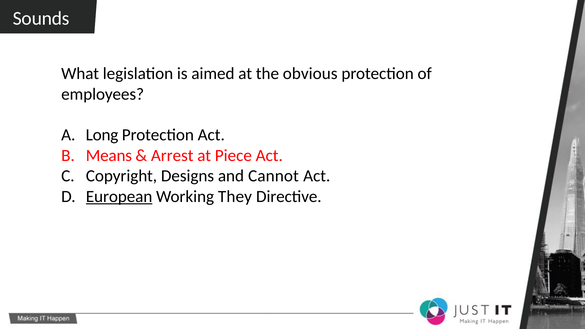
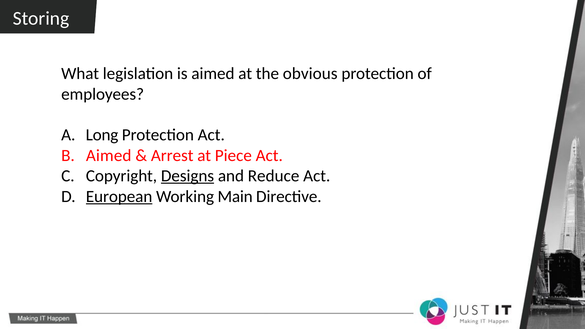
Sounds: Sounds -> Storing (41, 19)
Means: Means -> Aimed (109, 156)
Designs underline: none -> present (187, 176)
Cannot: Cannot -> Reduce (274, 176)
They: They -> Main (235, 197)
